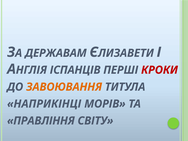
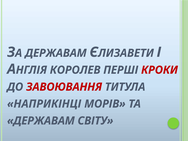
ІСПАНЦІВ: ІСПАНЦІВ -> КОРОЛЕВ (75, 70)
ЗАВОЮВАННЯ colour: orange -> red (64, 87)
ПРАВЛІННЯ: ПРАВЛІННЯ -> ДЕРЖАВАМ (41, 121)
